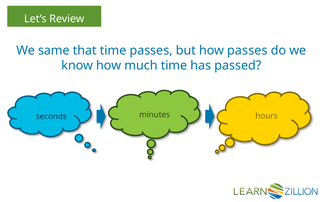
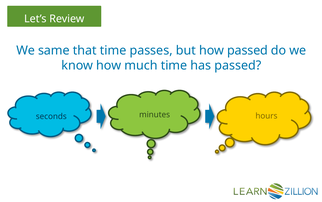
how passes: passes -> passed (247, 50)
